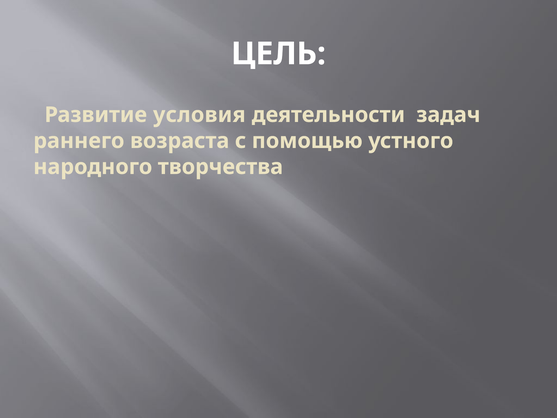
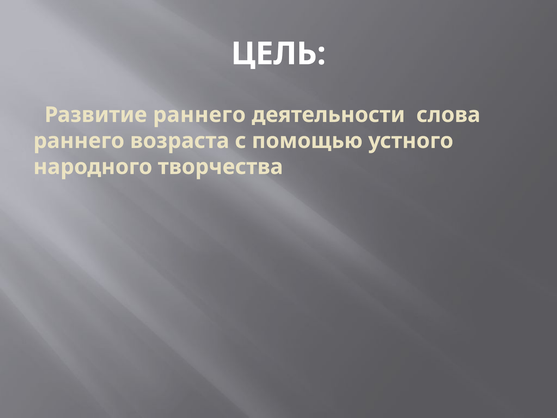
Развитие условия: условия -> раннего (199, 115)
задач: задач -> слова (448, 115)
